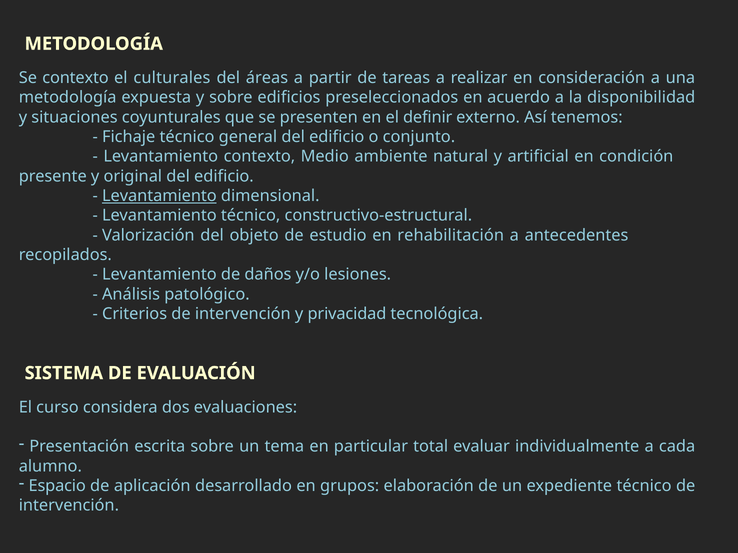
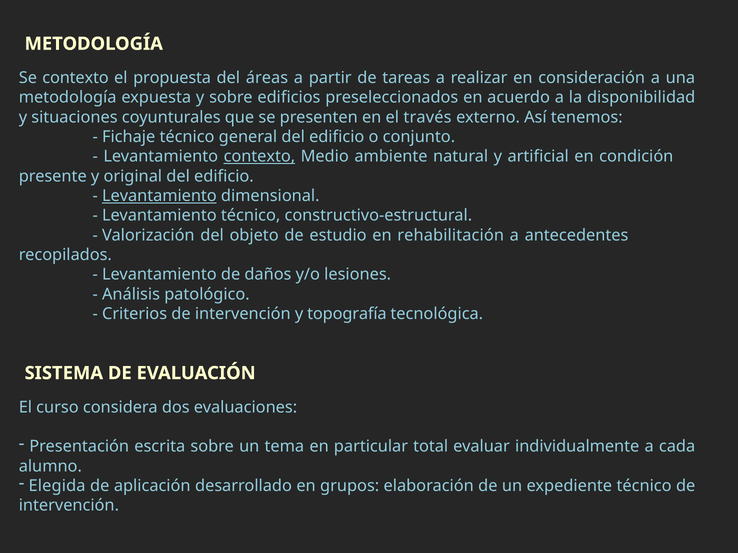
culturales: culturales -> propuesta (172, 78)
definir: definir -> través (428, 117)
contexto underline: none -> present (259, 157)
privacidad: privacidad -> topografía (347, 314)
Espacio: Espacio -> Elegida (57, 486)
